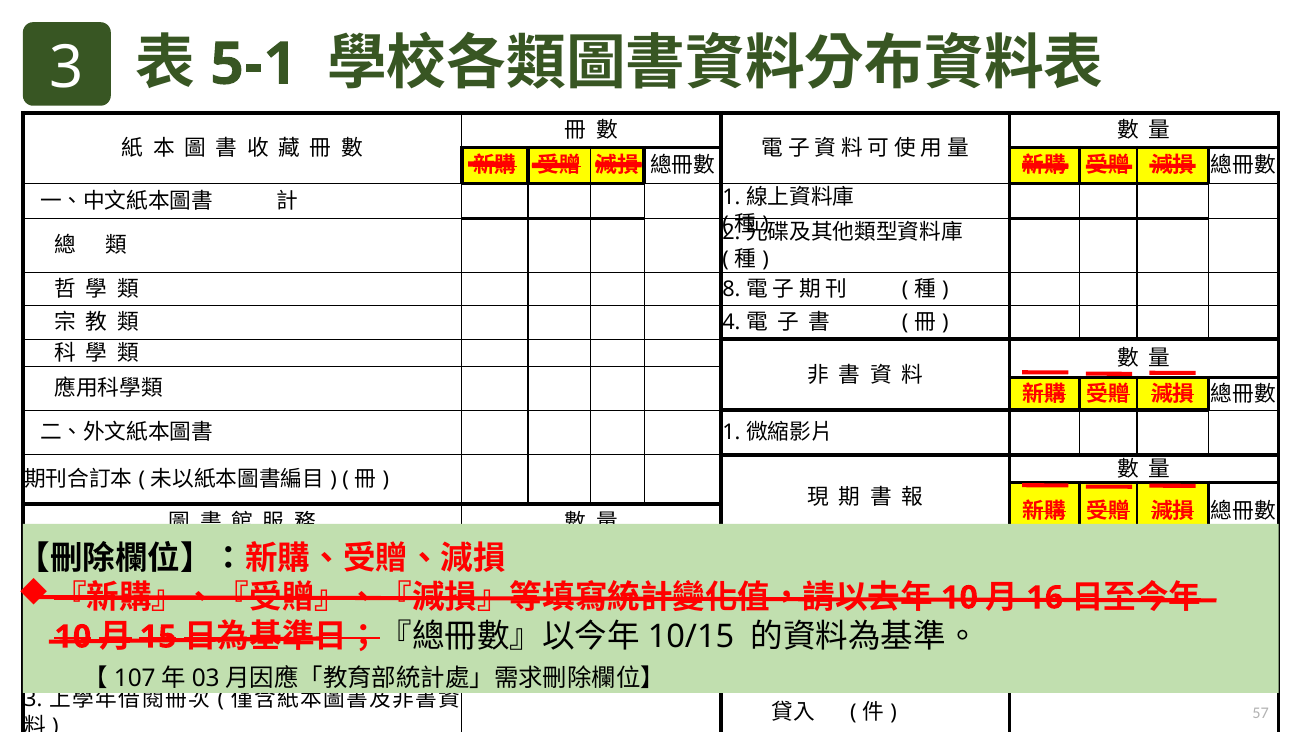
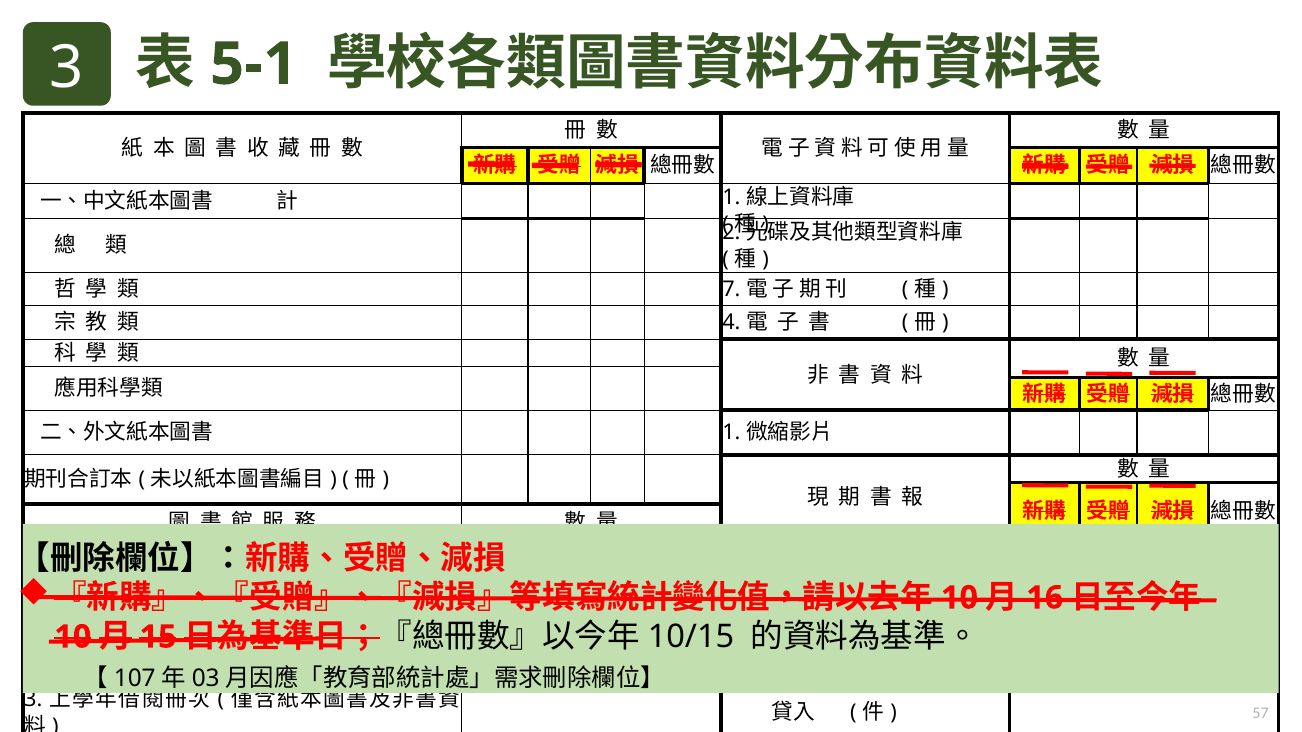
8: 8 -> 7 (731, 290)
